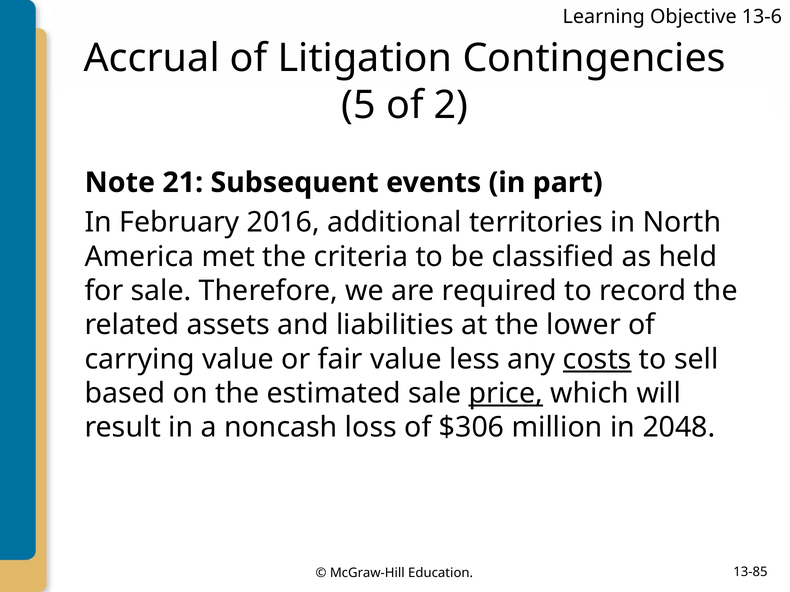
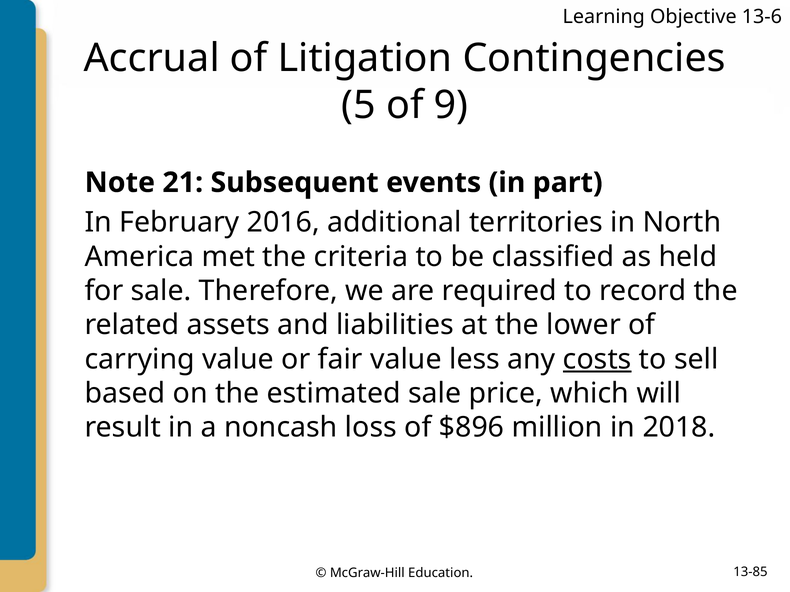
2: 2 -> 9 (451, 105)
price underline: present -> none (506, 394)
$306: $306 -> $896 (472, 428)
2048: 2048 -> 2018 (679, 428)
